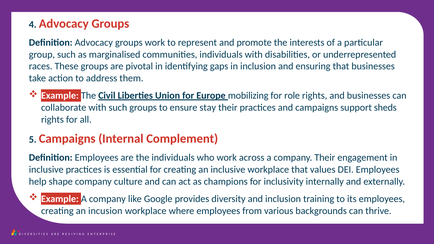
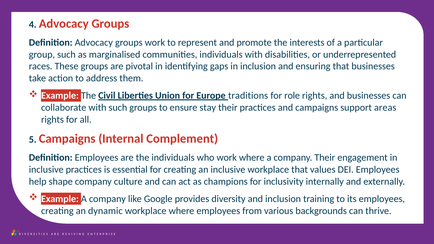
mobilizing: mobilizing -> traditions (248, 96)
sheds: sheds -> areas (385, 108)
work across: across -> where (252, 158)
incusion: incusion -> dynamic (105, 211)
